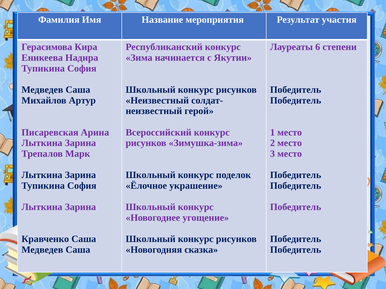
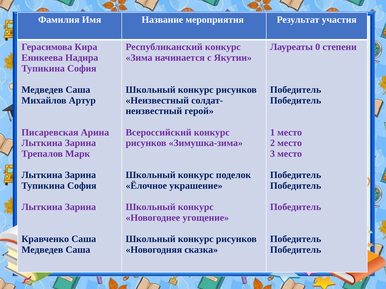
6: 6 -> 0 (318, 47)
